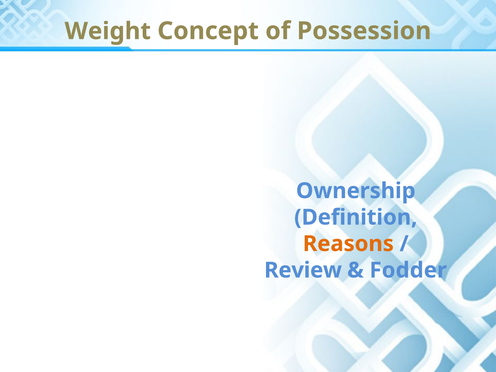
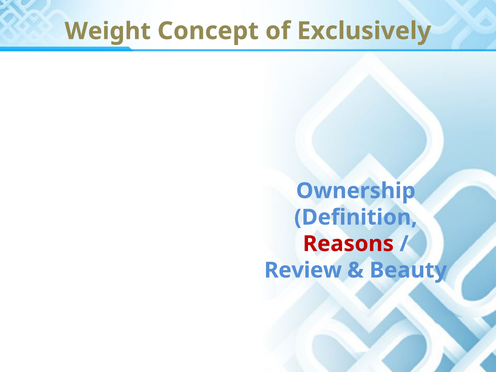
Possession: Possession -> Exclusively (364, 31)
Reasons colour: orange -> red (348, 244)
Fodder: Fodder -> Beauty (408, 270)
